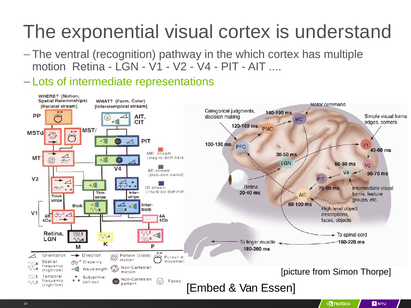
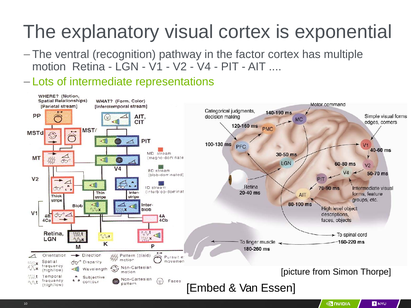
exponential: exponential -> explanatory (110, 32)
understand: understand -> exponential (343, 32)
which: which -> factor (250, 54)
